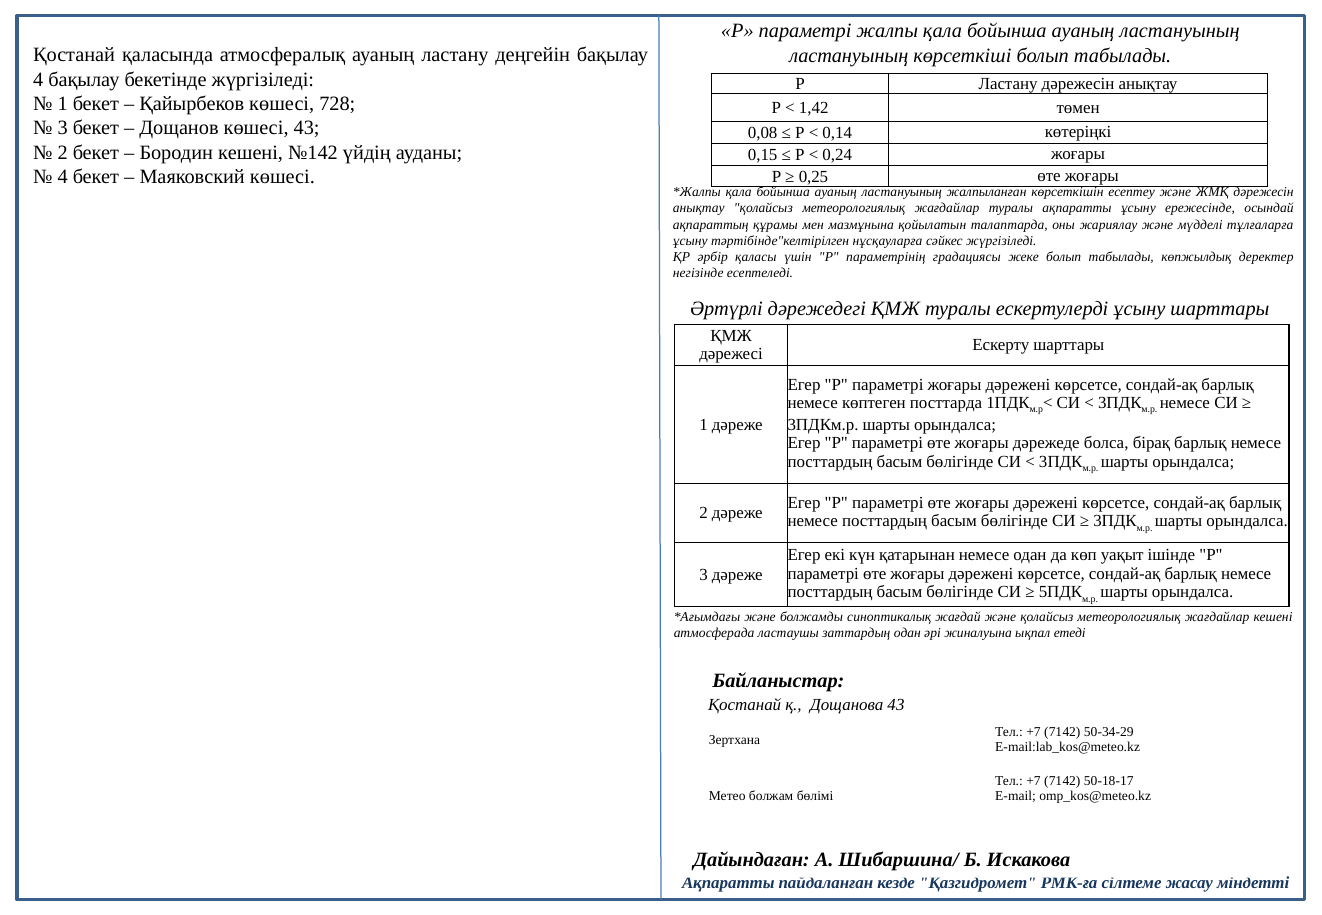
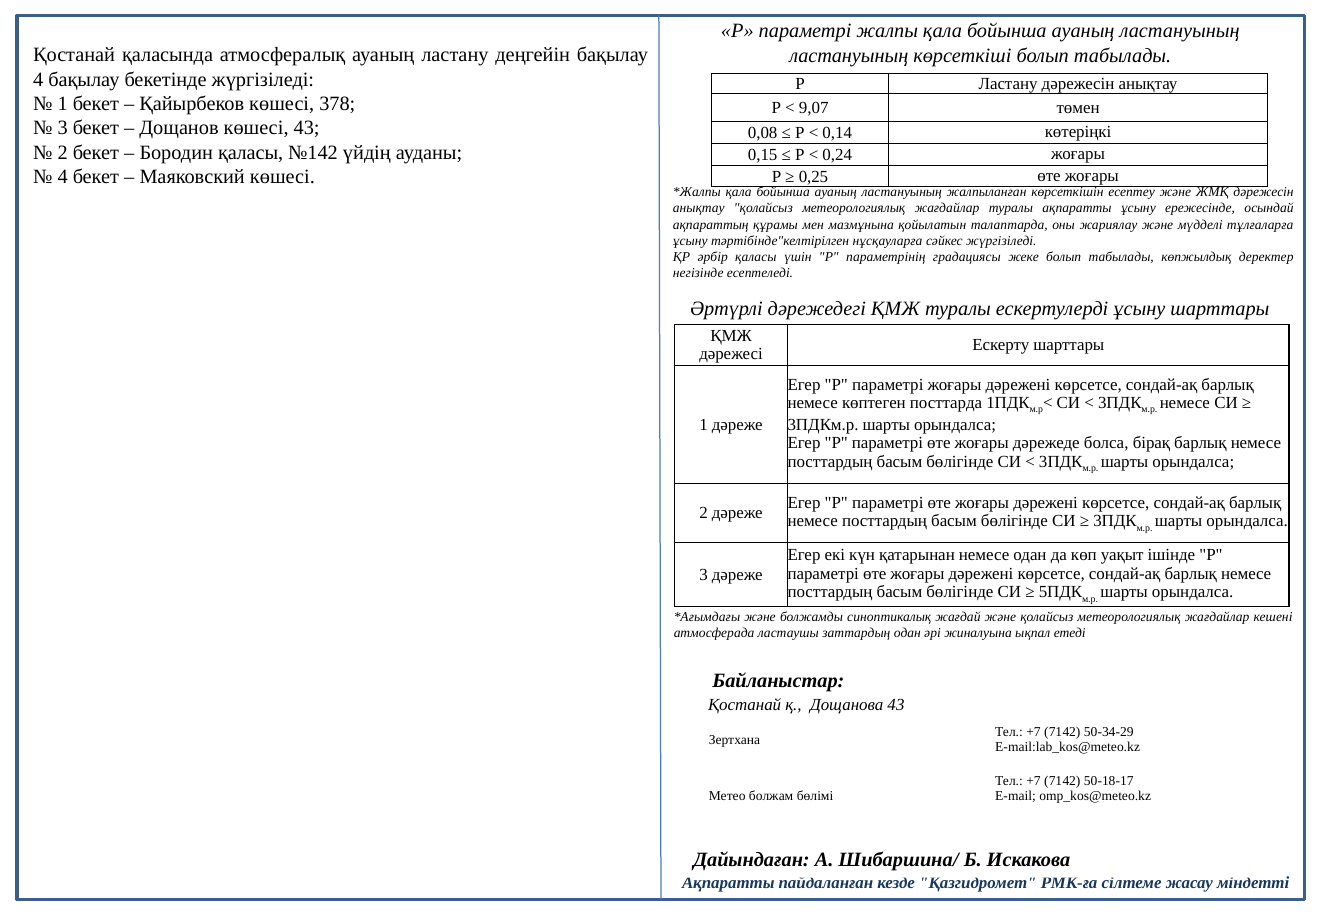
728: 728 -> 378 (337, 104)
1,42: 1,42 -> 9,07 (814, 108)
Бородин кешені: кешені -> қаласы (251, 153)
